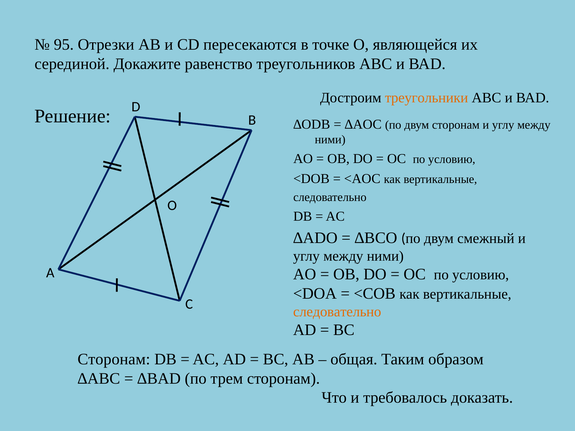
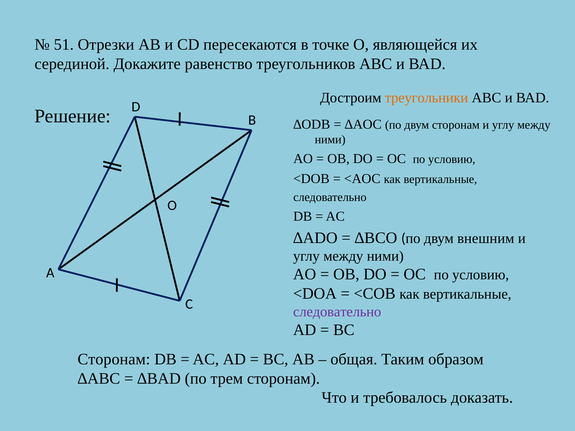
95: 95 -> 51 (64, 45)
смежный: смежный -> внешним (486, 239)
следовательно colour: orange -> purple (337, 312)
